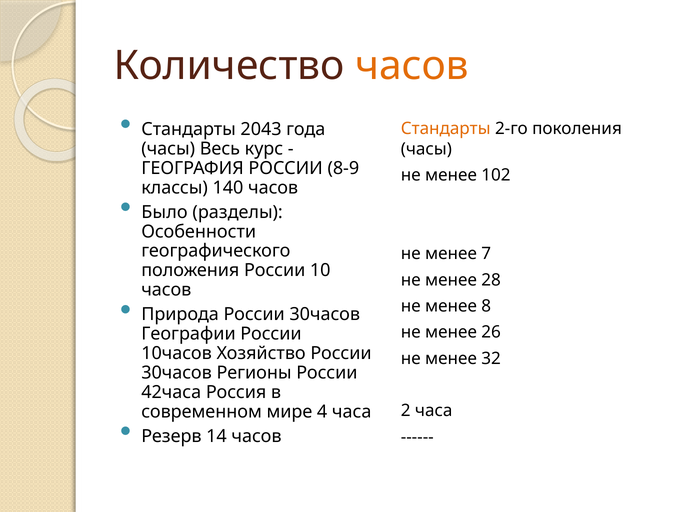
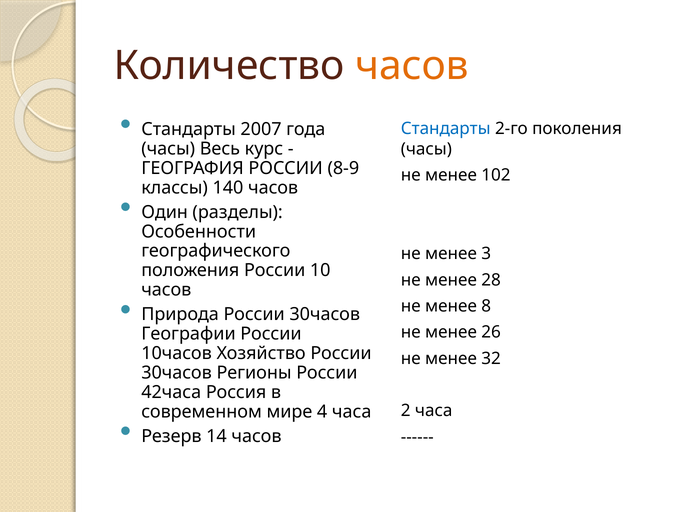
2043: 2043 -> 2007 (261, 129)
Стандарты colour: orange -> blue (446, 129)
Было: Было -> Один (165, 212)
7: 7 -> 3 (486, 254)
